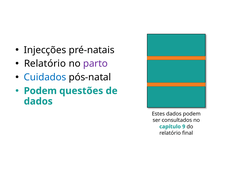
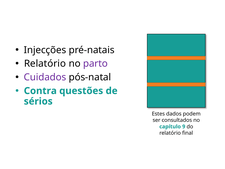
Cuidados colour: blue -> purple (45, 77)
Podem: Podem -> Contra (40, 91)
dados: dados -> sérios (38, 101)
